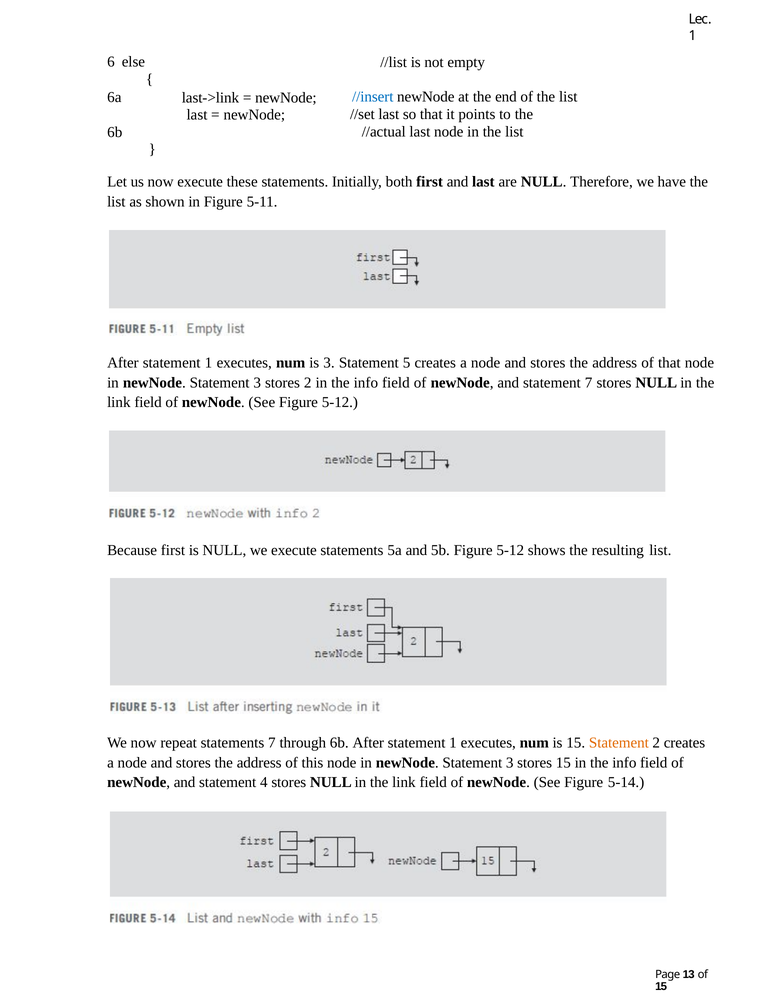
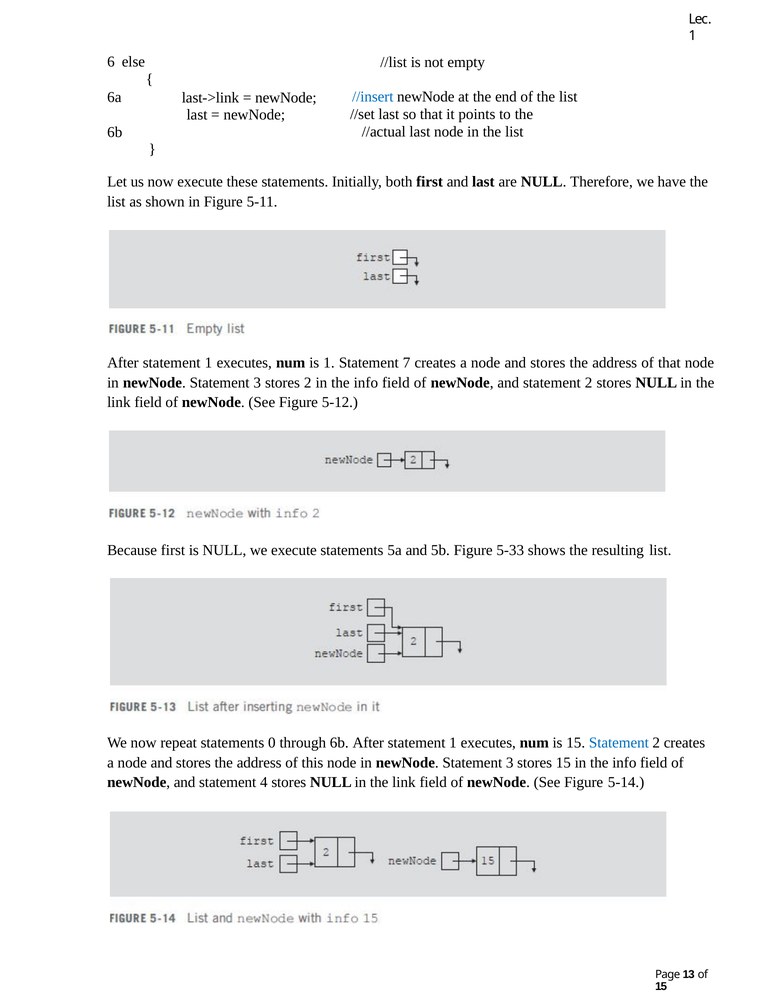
is 3: 3 -> 1 (329, 363)
5: 5 -> 7 (407, 363)
and statement 7: 7 -> 2 (589, 382)
5b Figure 5-12: 5-12 -> 5-33 (510, 550)
statements 7: 7 -> 0 (272, 742)
Statement colour: orange -> blue (619, 742)
